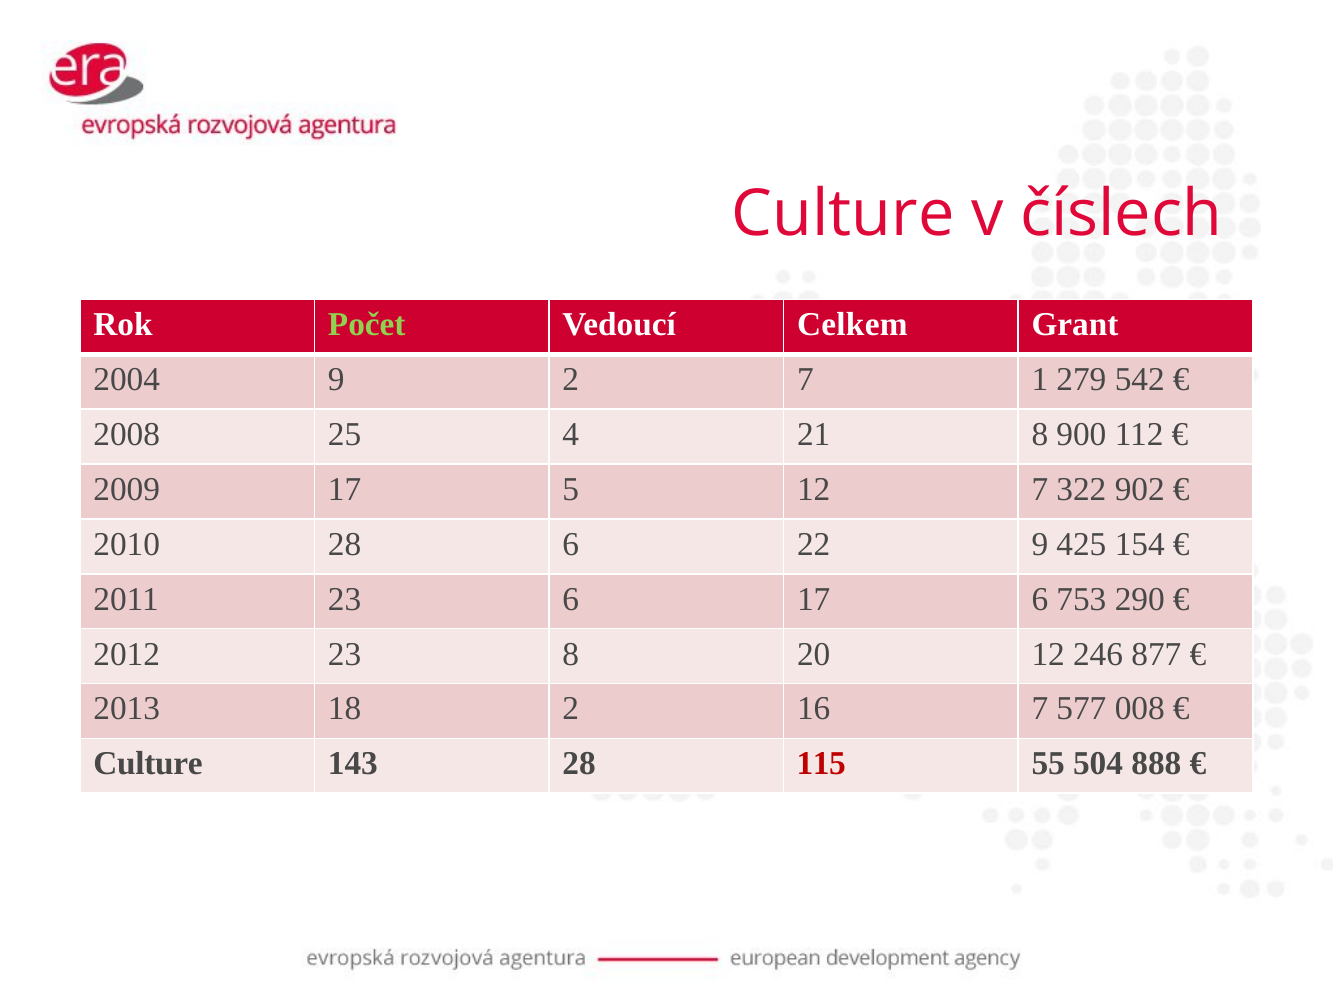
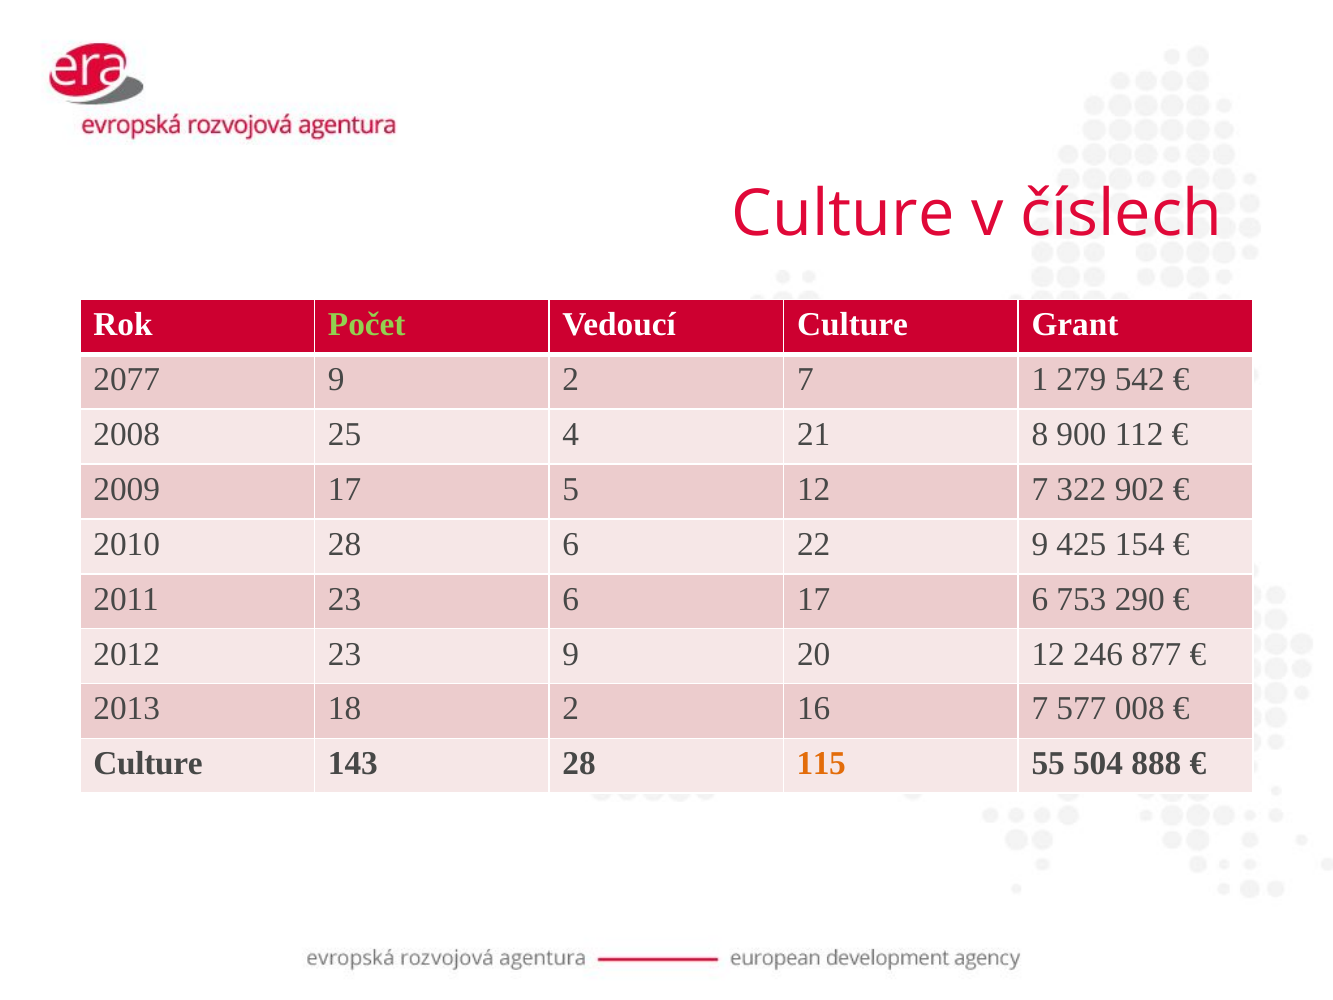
Vedoucí Celkem: Celkem -> Culture (852, 325)
2004: 2004 -> 2077 (127, 380)
23 8: 8 -> 9 (571, 654)
115 colour: red -> orange (821, 764)
